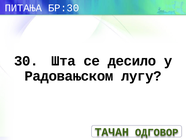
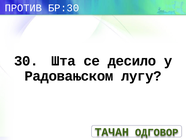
ПИТАЊА: ПИТАЊА -> ПРОТИВ (23, 8)
